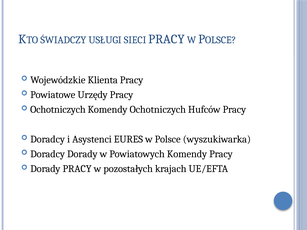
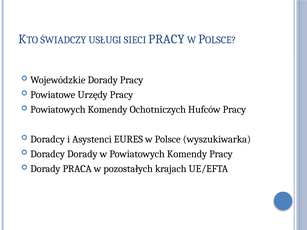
Wojewódzkie Klienta: Klienta -> Dorady (103, 80)
Ochotniczych: Ochotniczych -> Powiatowych (58, 110)
Dorady PRACY: PRACY -> PRACA (77, 169)
